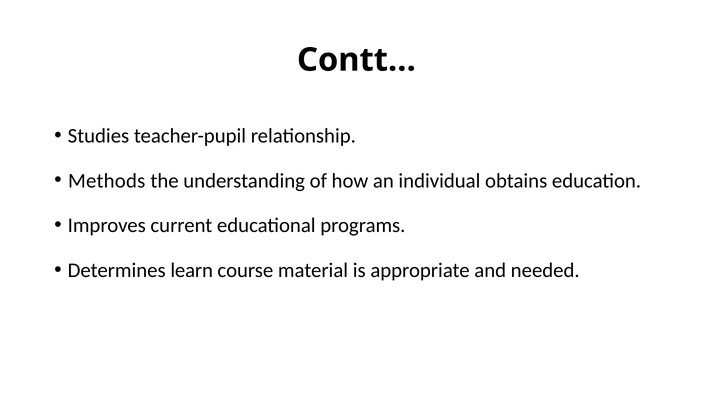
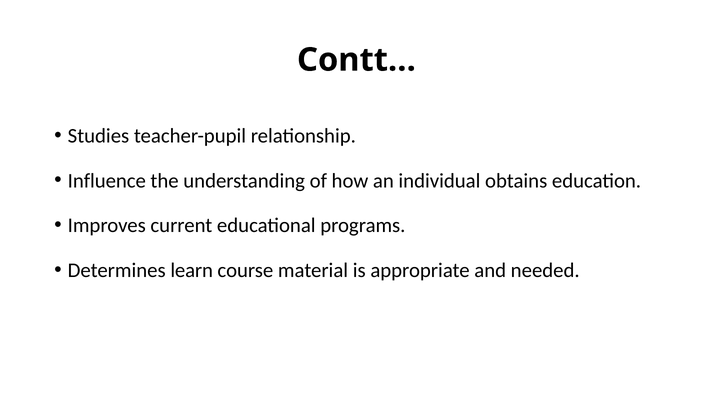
Methods: Methods -> Influence (107, 181)
